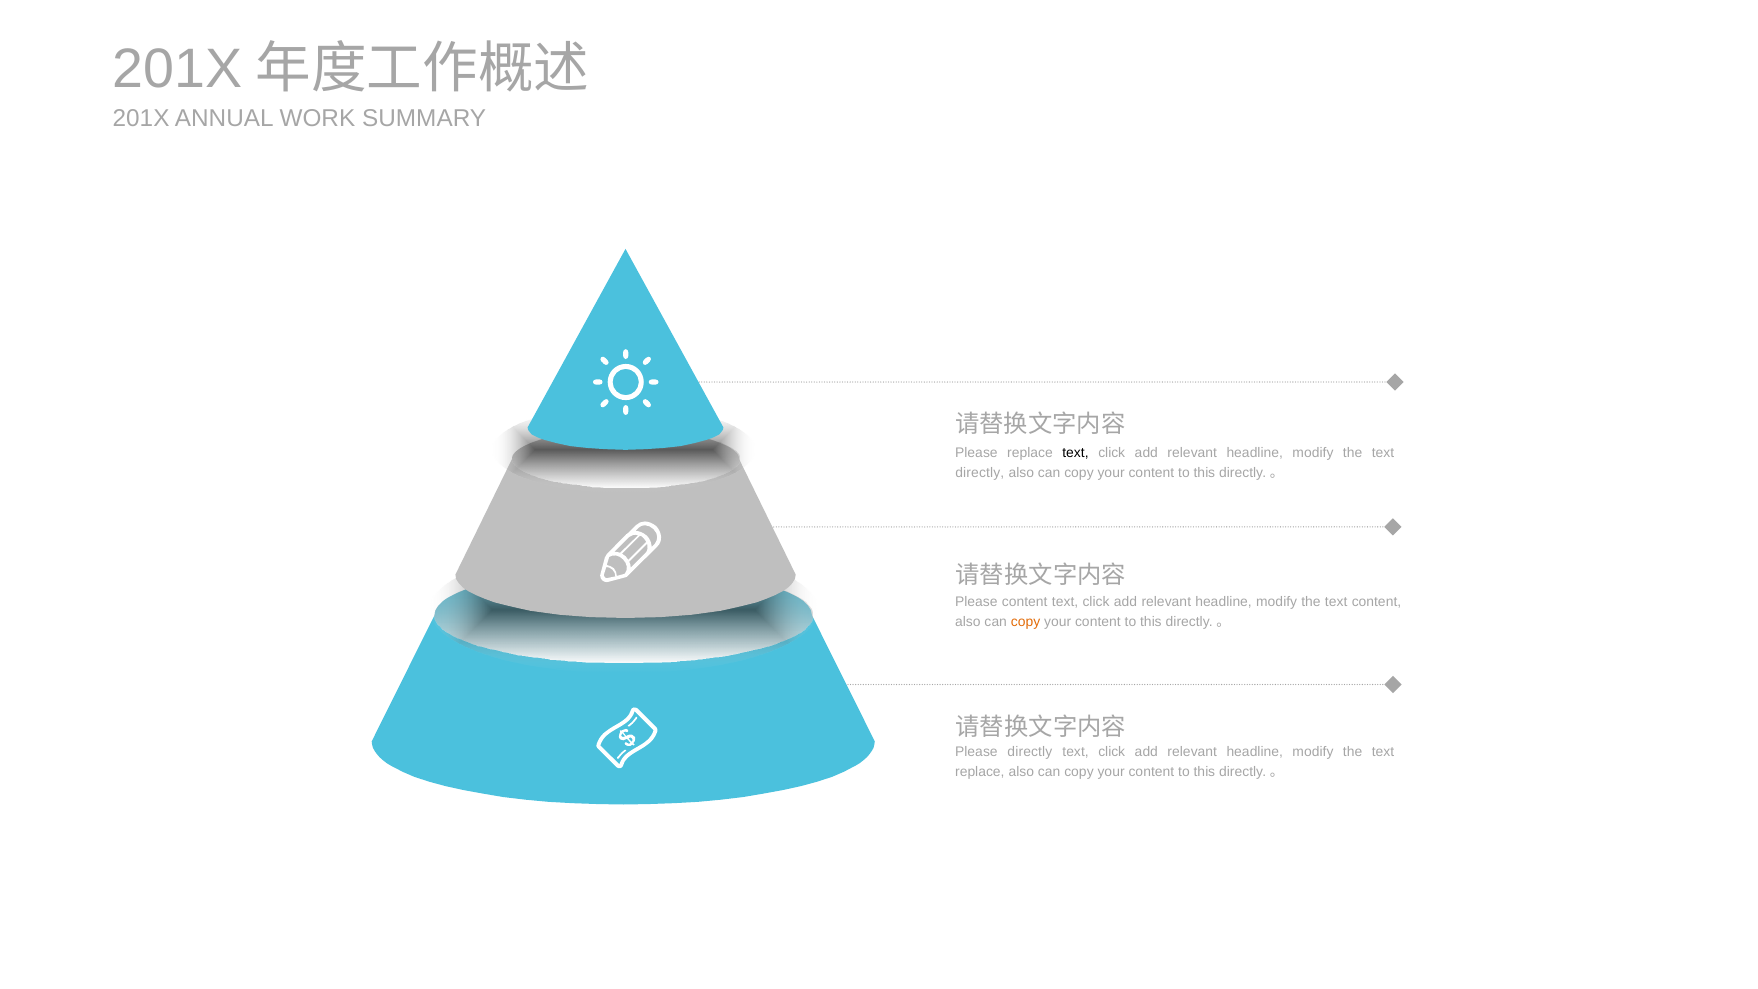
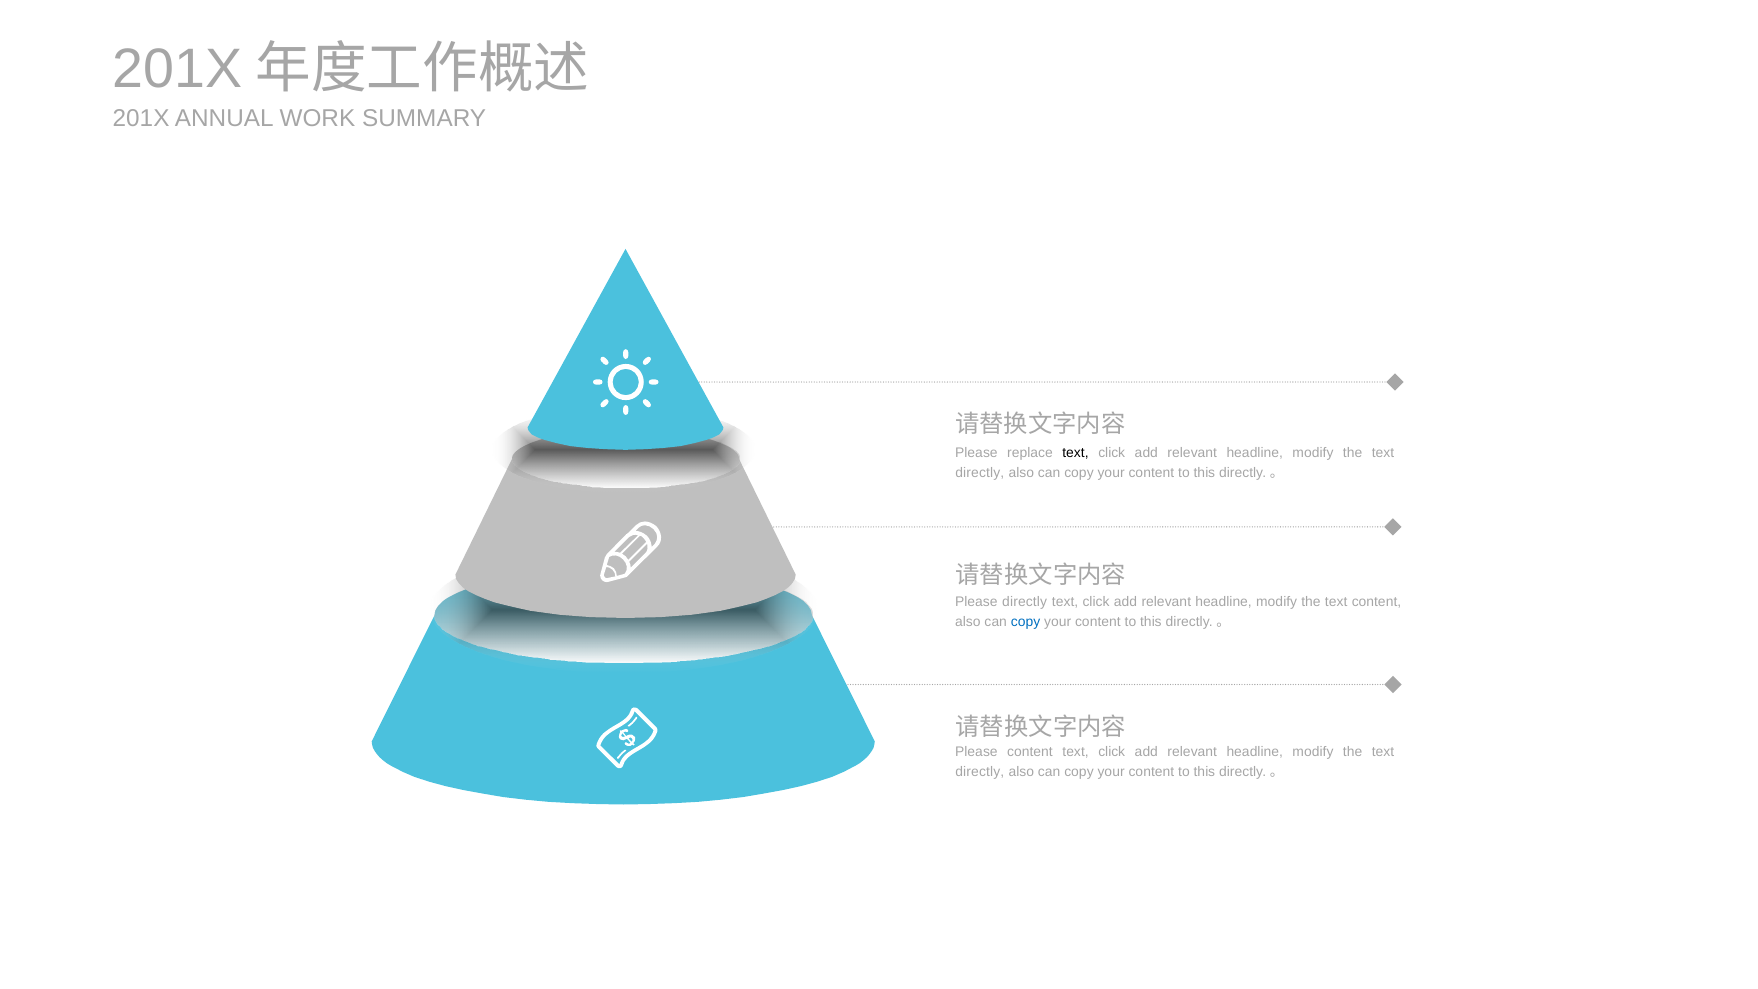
Please content: content -> directly (1025, 602)
copy colour: orange -> blue (1026, 622)
Please directly: directly -> content (1030, 752)
replace: replace -> directly (980, 771)
